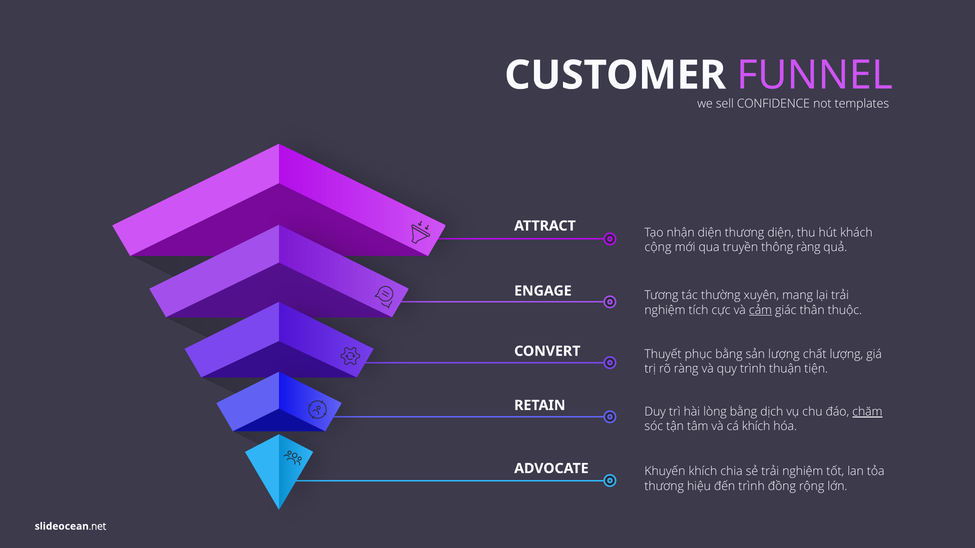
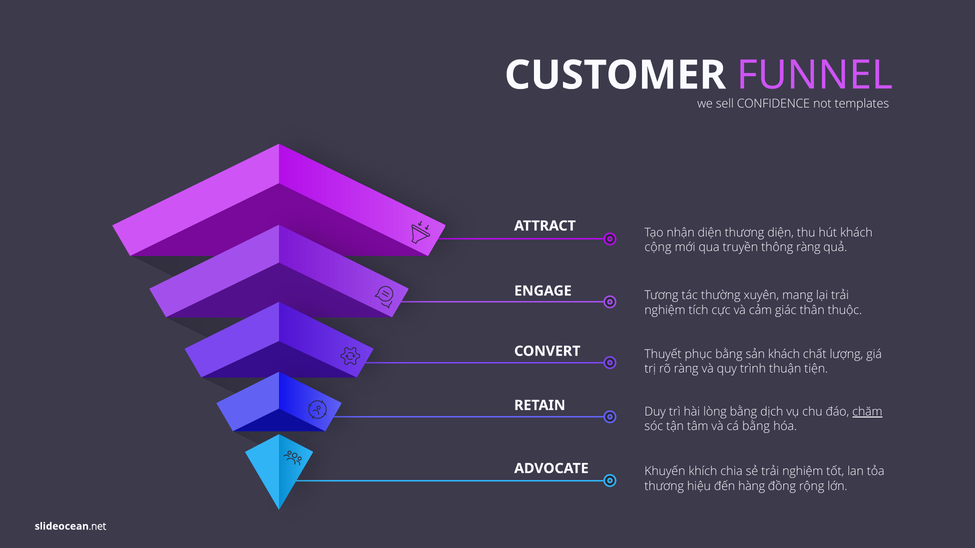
cảm underline: present -> none (760, 310)
sản lượng: lượng -> khách (784, 354)
cá khích: khích -> bằng (756, 427)
đến trình: trình -> hàng (752, 486)
